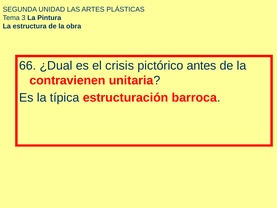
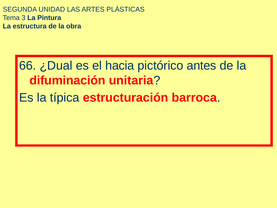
crisis: crisis -> hacia (120, 66)
contravienen: contravienen -> difuminación (67, 80)
